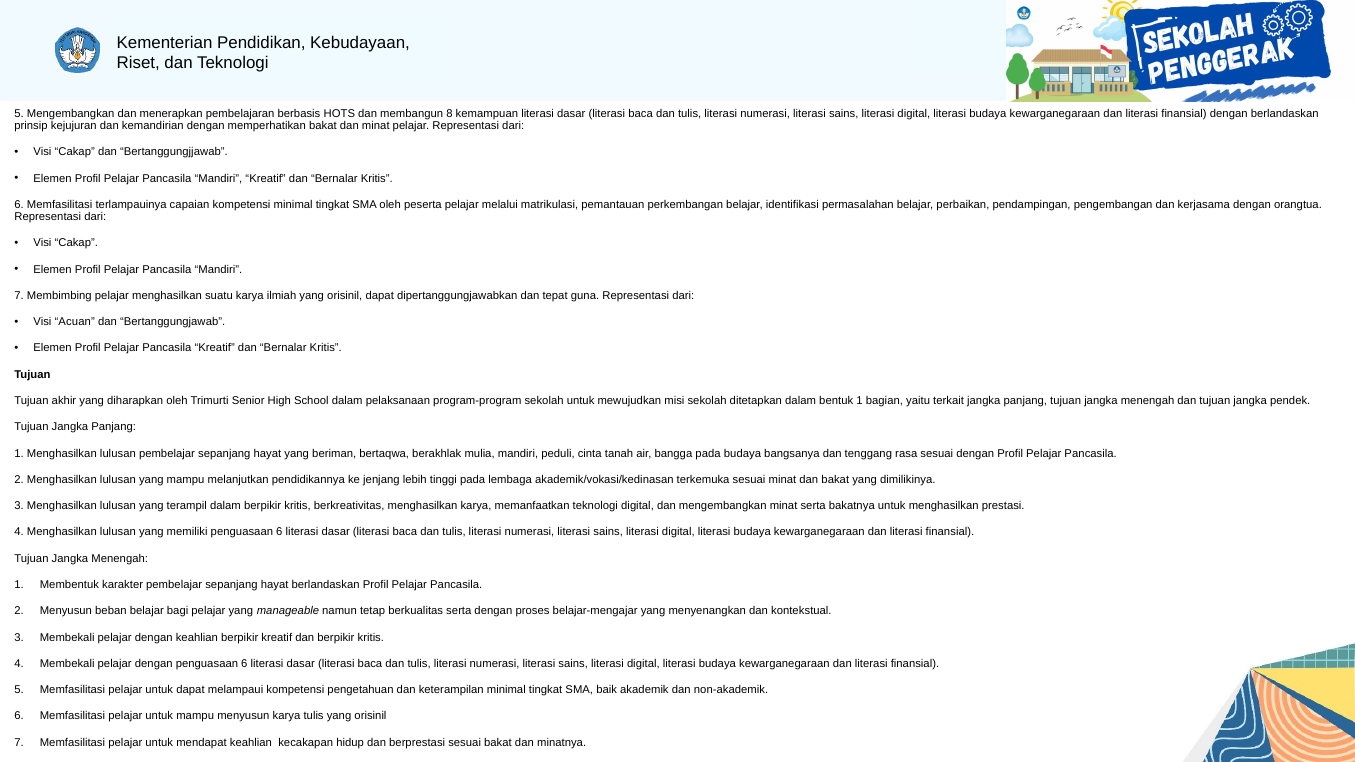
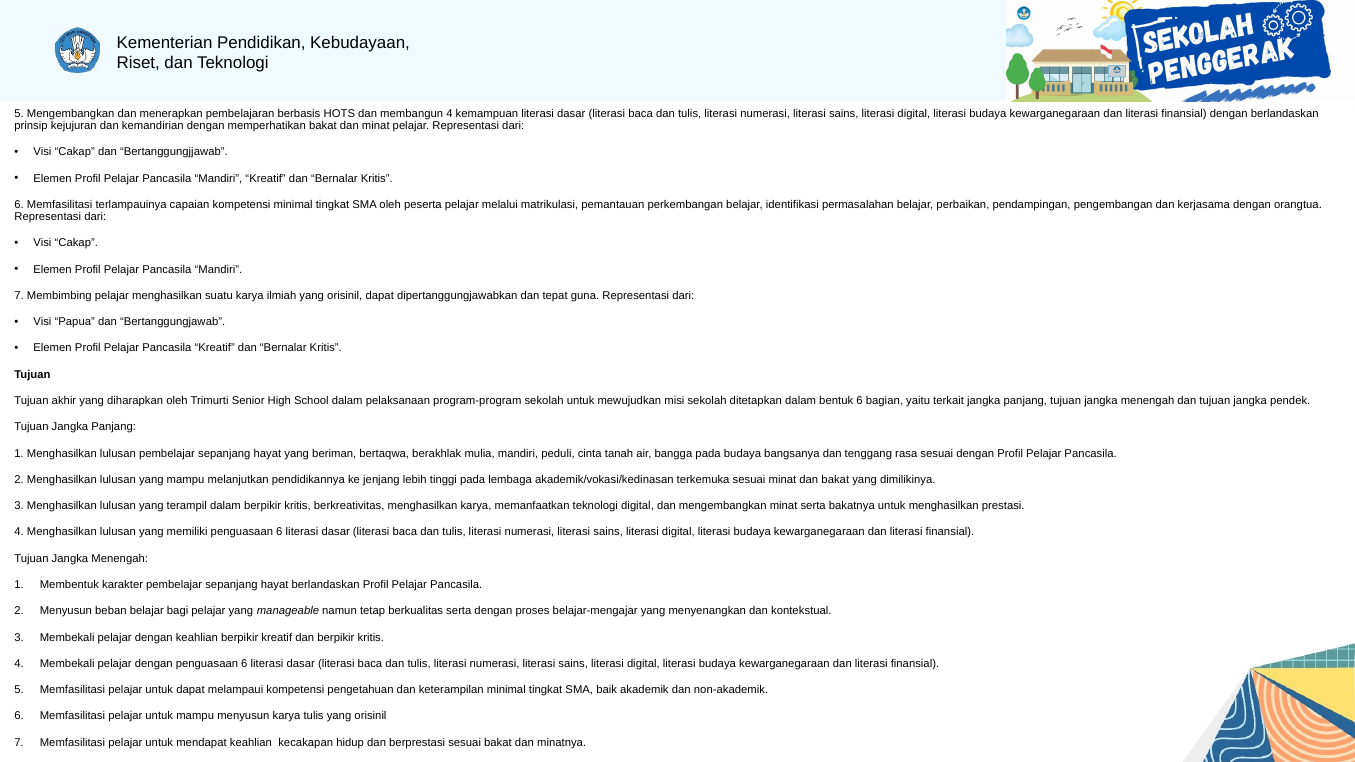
membangun 8: 8 -> 4 (449, 114)
Acuan: Acuan -> Papua (75, 322)
bentuk 1: 1 -> 6 (859, 401)
